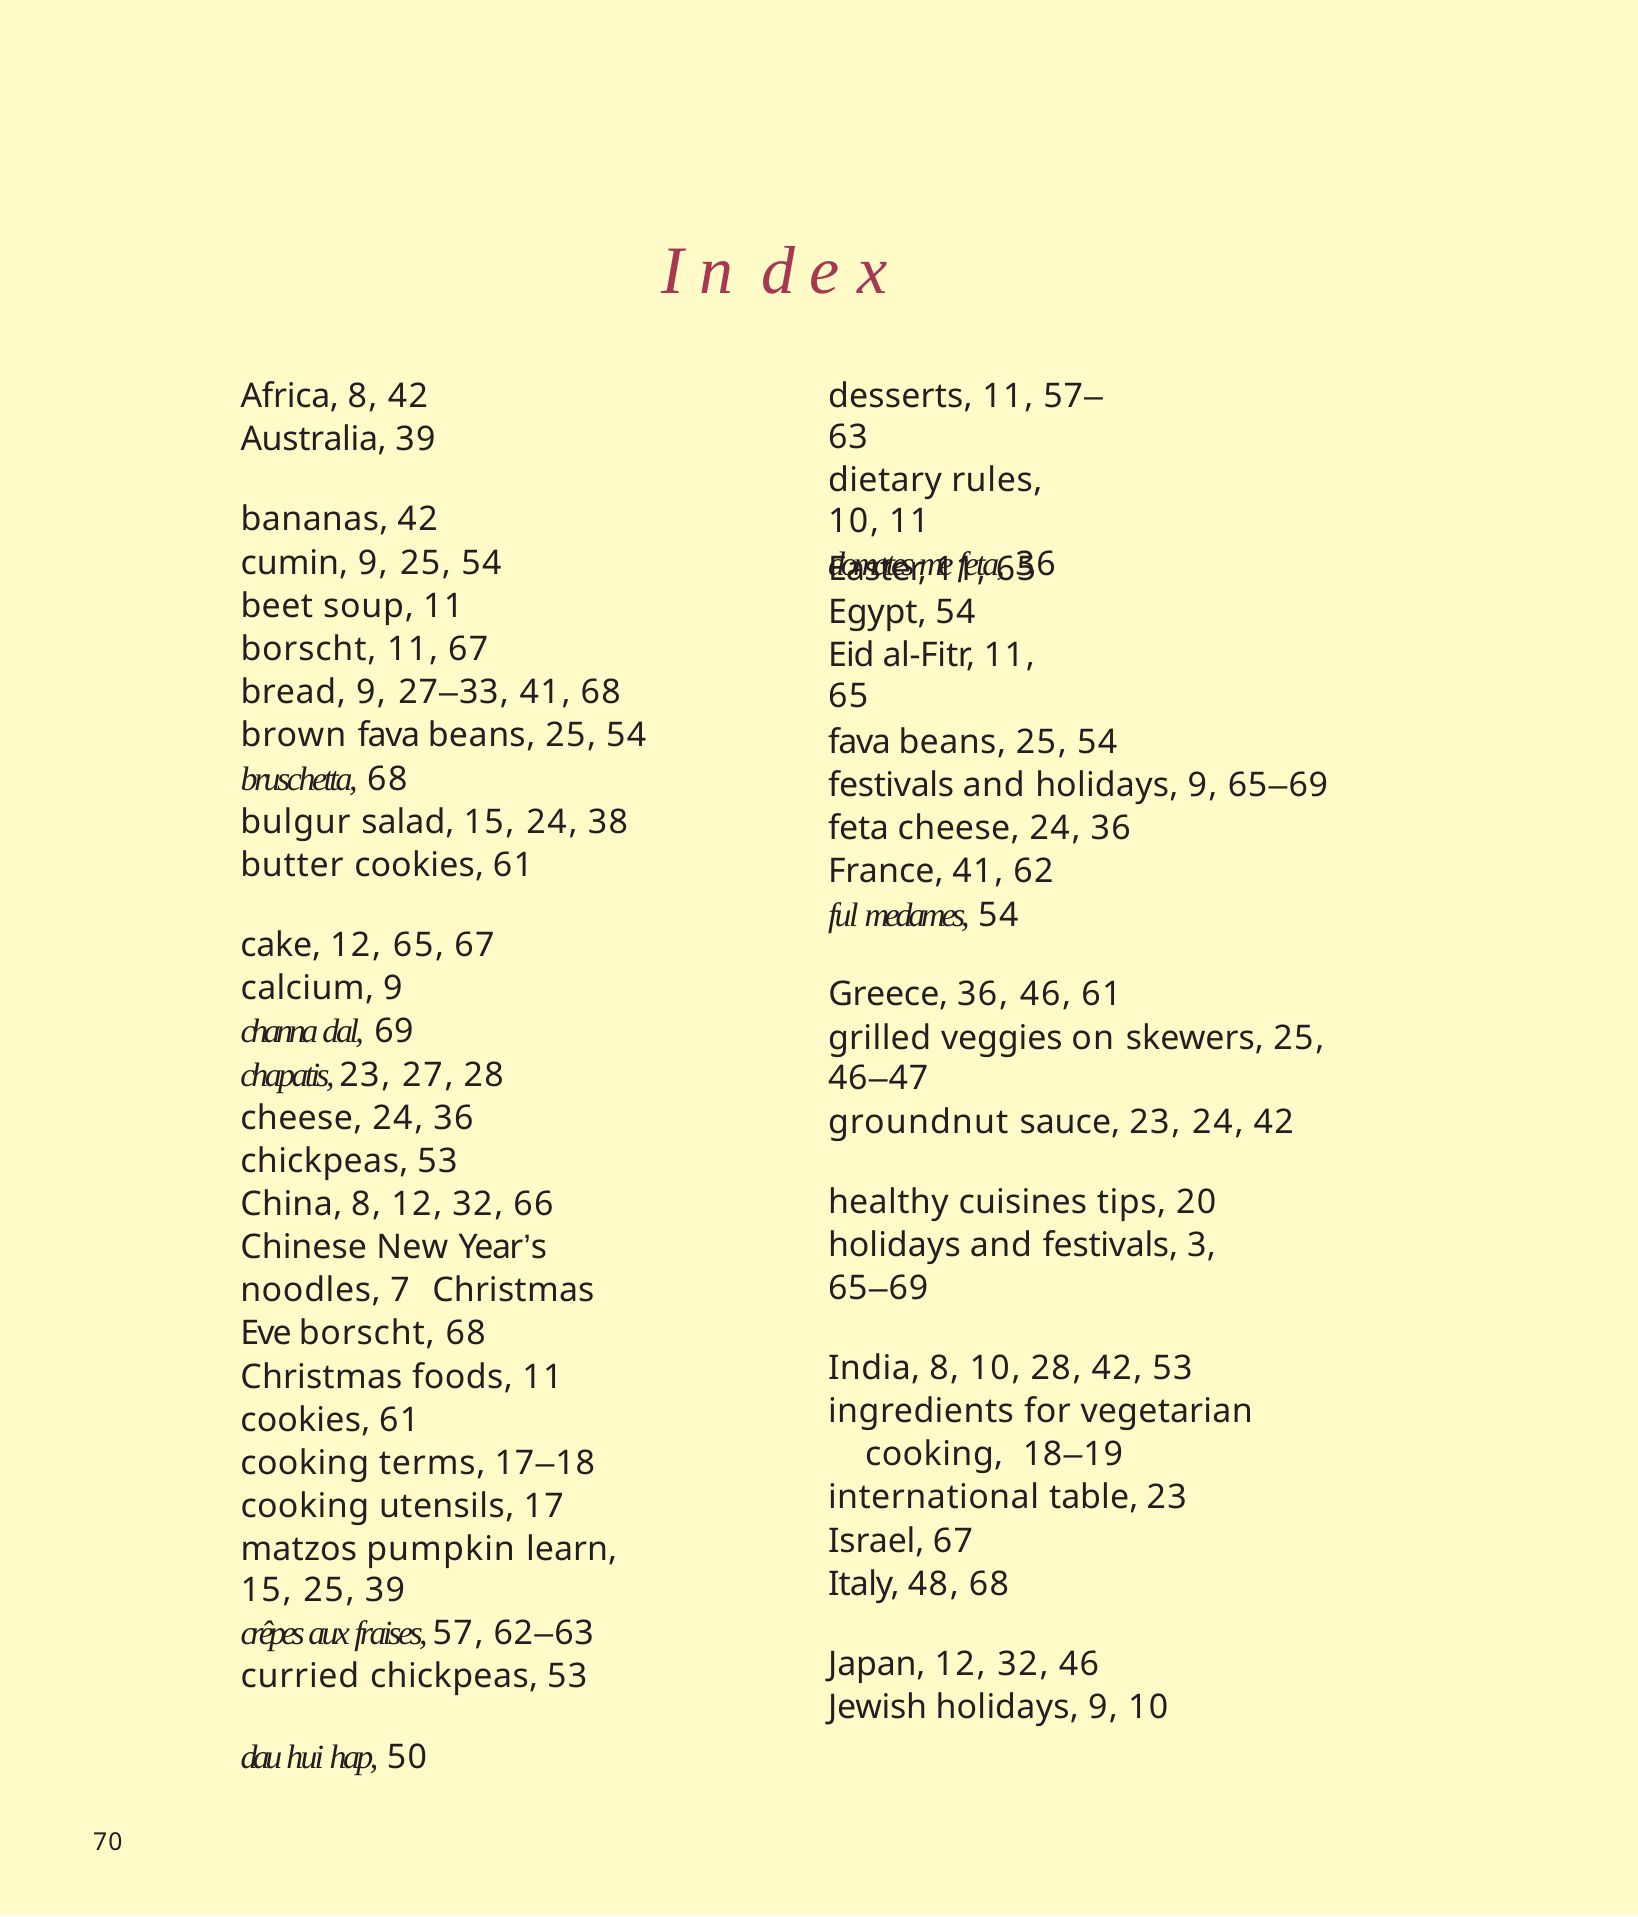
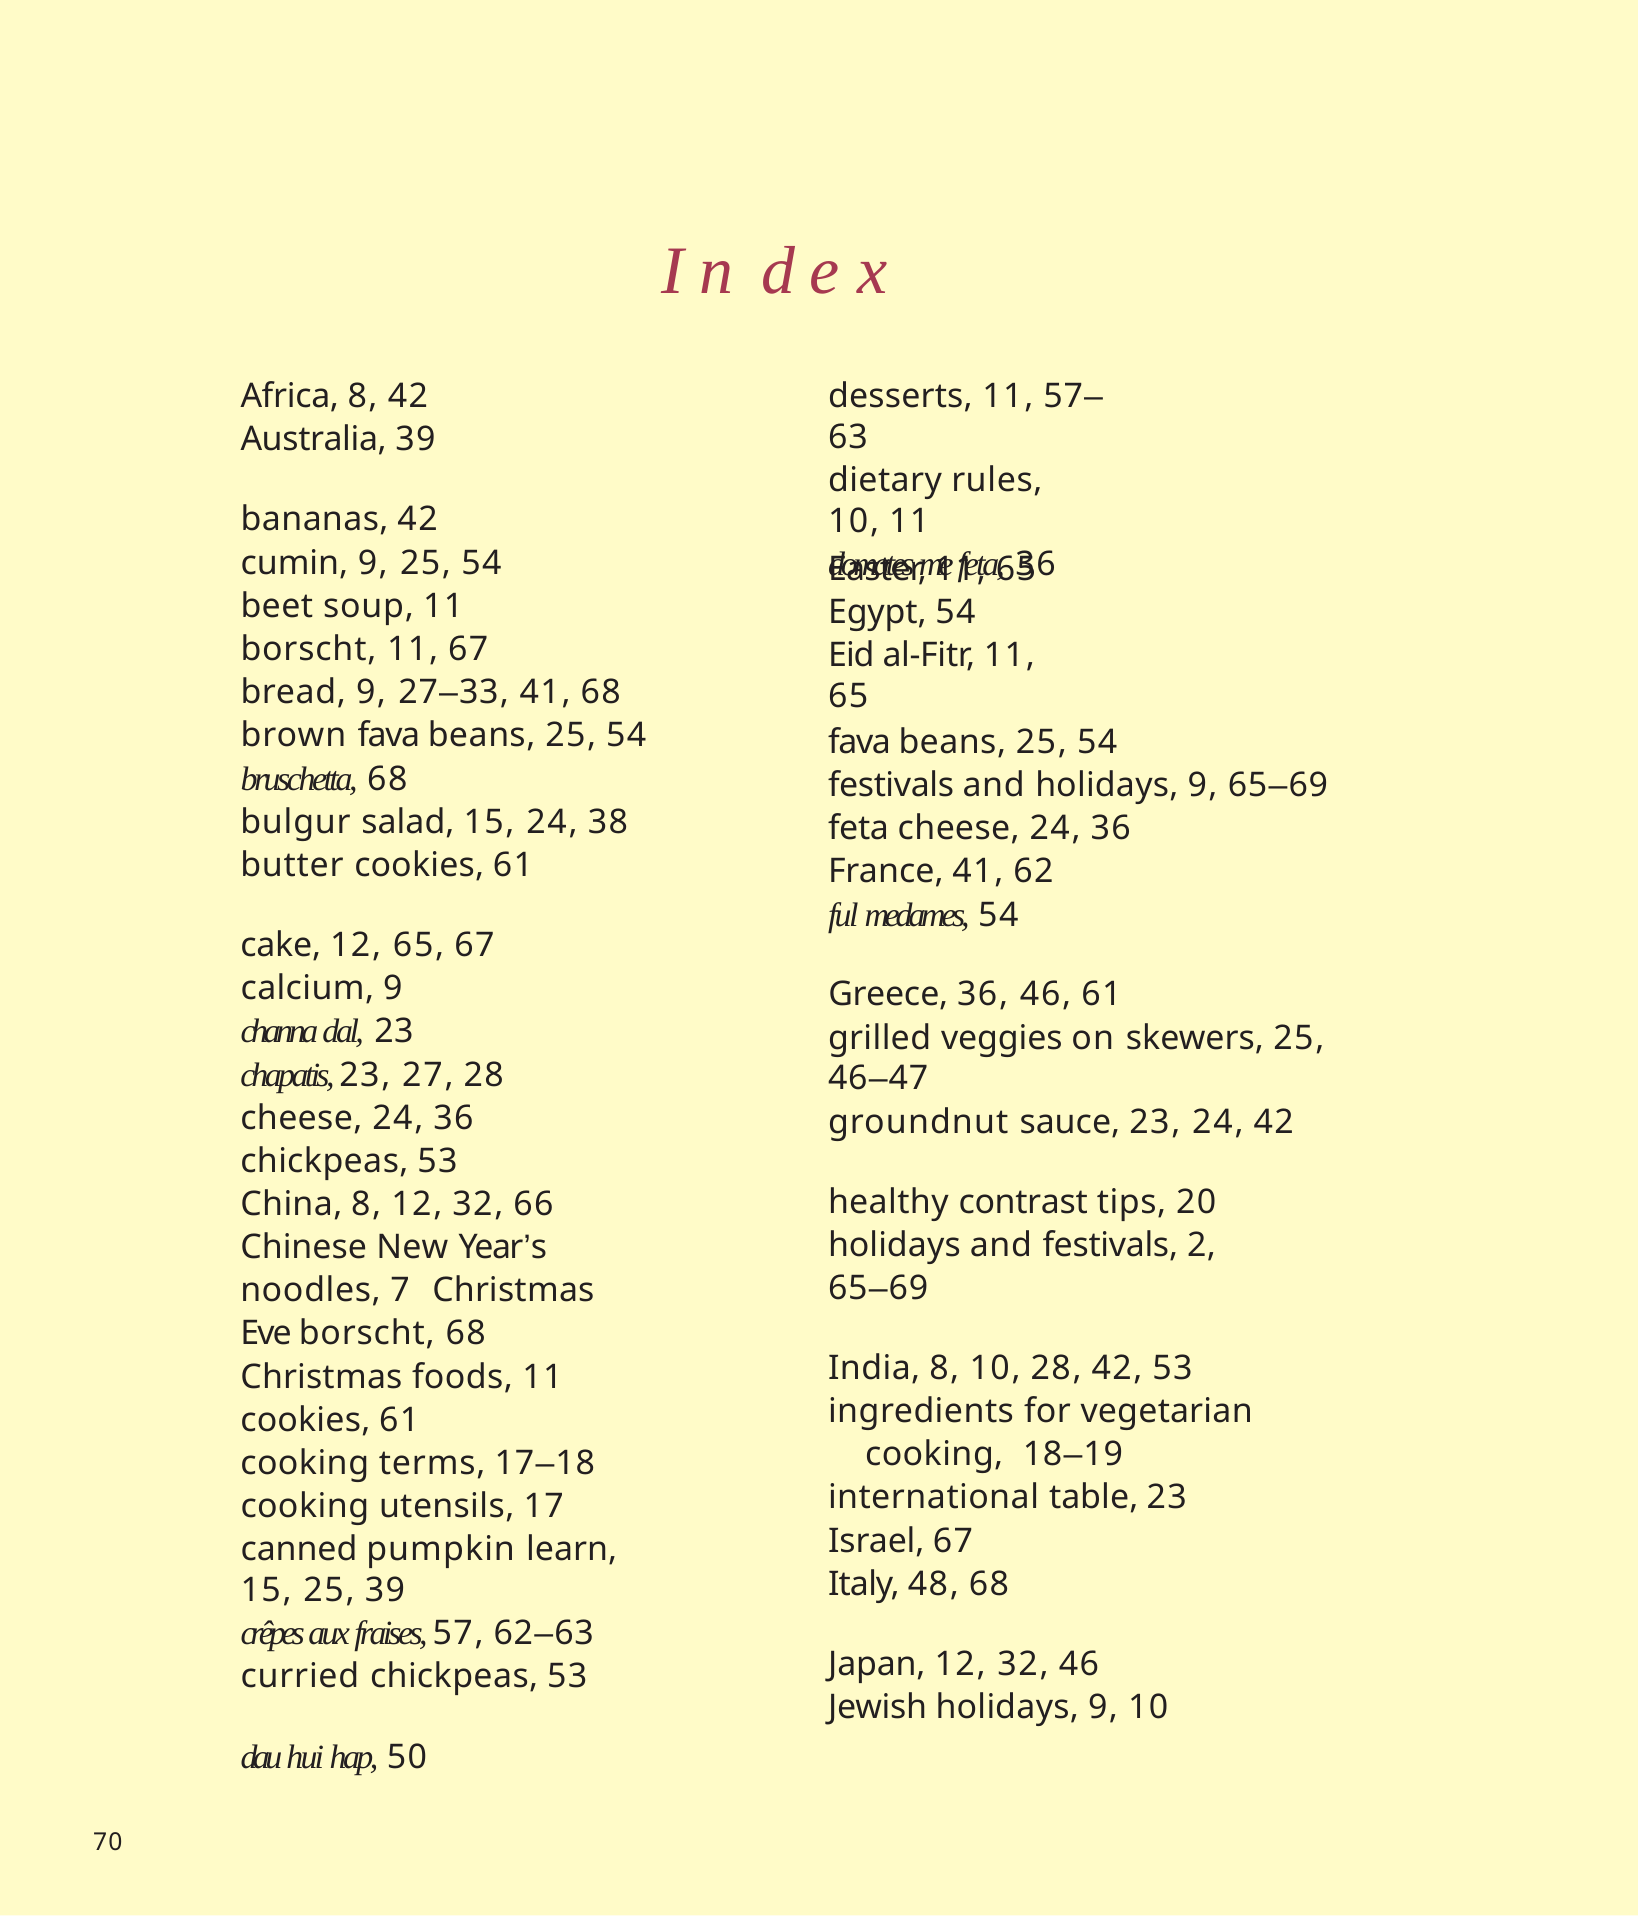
dal 69: 69 -> 23 (394, 1032)
cuisines: cuisines -> contrast (1023, 1202)
3: 3 -> 2 (1201, 1245)
matzos: matzos -> canned (299, 1550)
